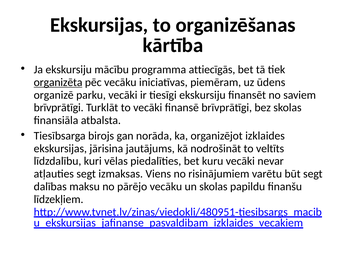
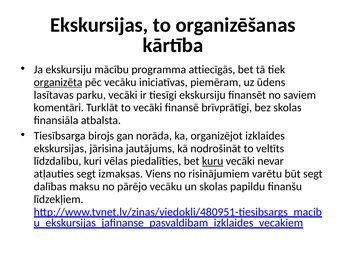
organizē: organizē -> lasītavas (54, 95)
brīvprātīgi: brīvprātīgi -> komentāri (59, 107)
kuru underline: none -> present (213, 161)
